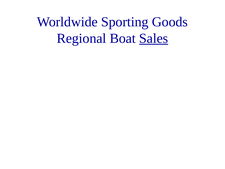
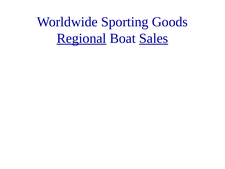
Regional underline: none -> present (82, 38)
